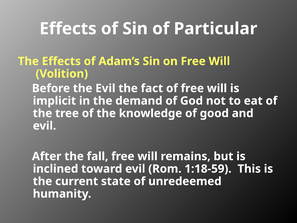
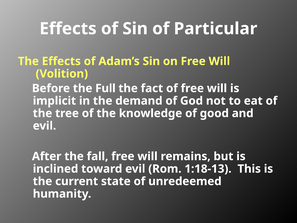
the Evil: Evil -> Full (105, 88)
1:18-59: 1:18-59 -> 1:18-13 (208, 169)
